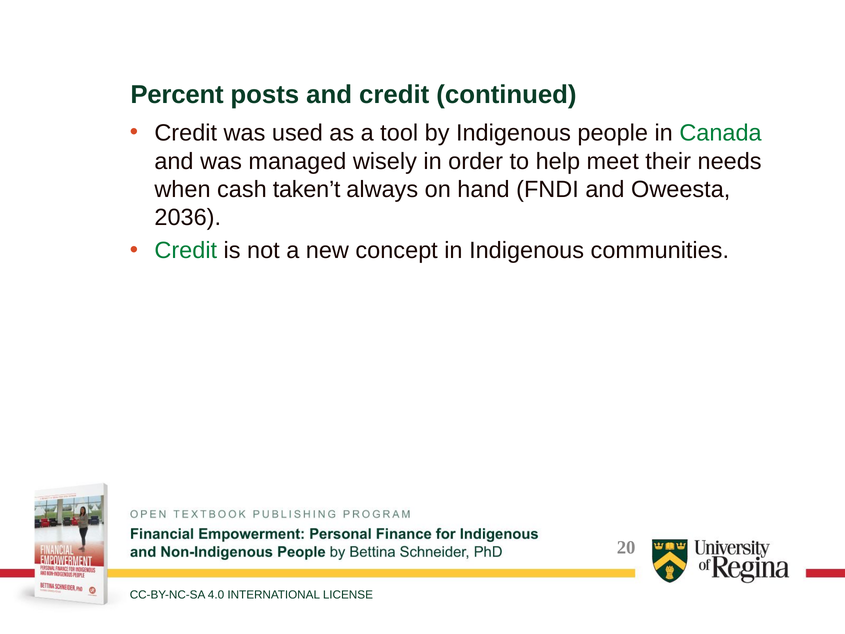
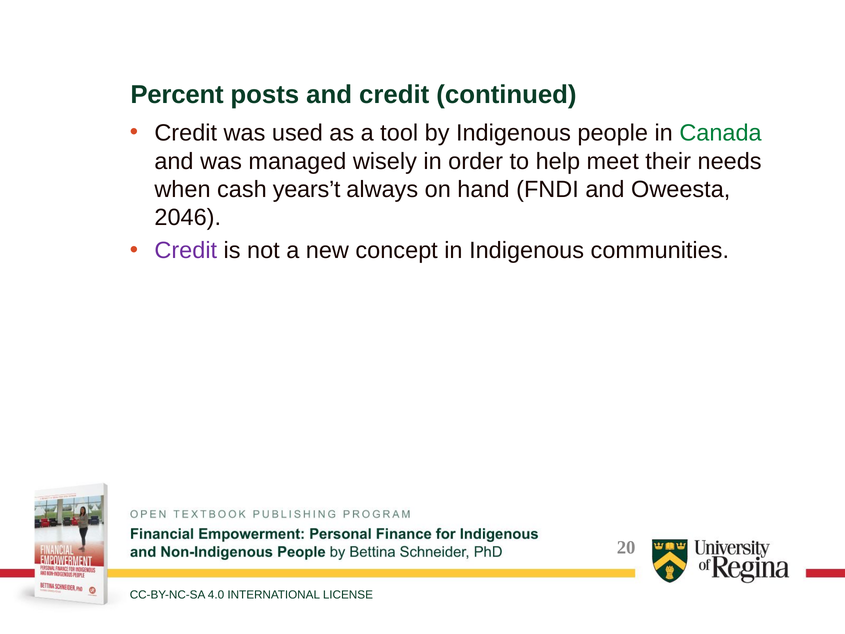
taken’t: taken’t -> years’t (307, 189)
2036: 2036 -> 2046 (188, 218)
Credit colour: green -> purple (186, 251)
